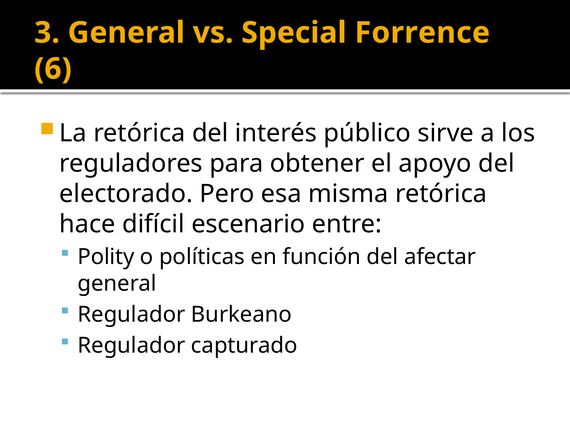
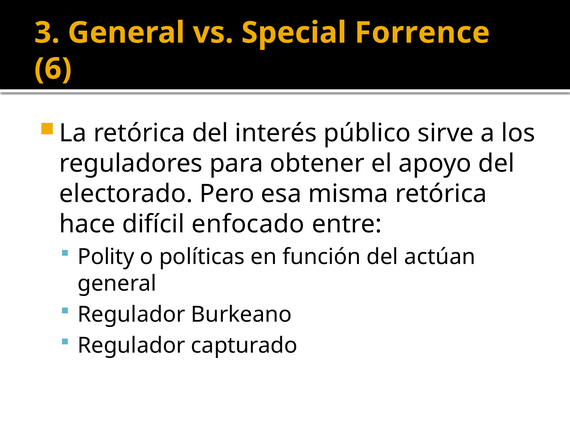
escenario: escenario -> enfocado (248, 225)
afectar: afectar -> actúan (440, 257)
